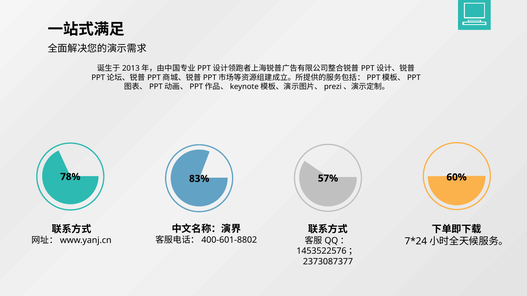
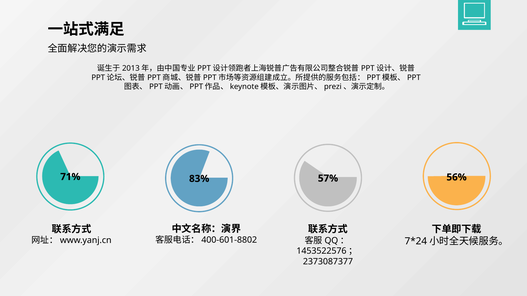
78%: 78% -> 71% (70, 177)
60%: 60% -> 56% (457, 177)
